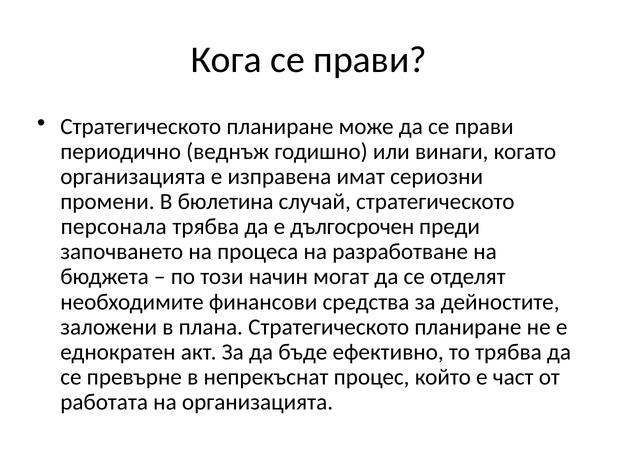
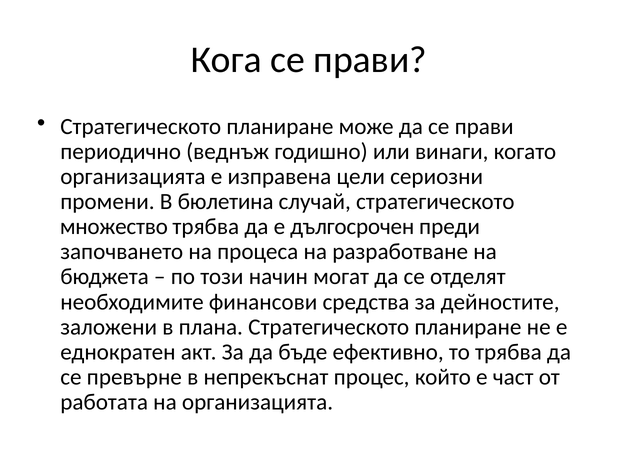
имат: имат -> цели (361, 177)
персонала: персонала -> множество (114, 227)
